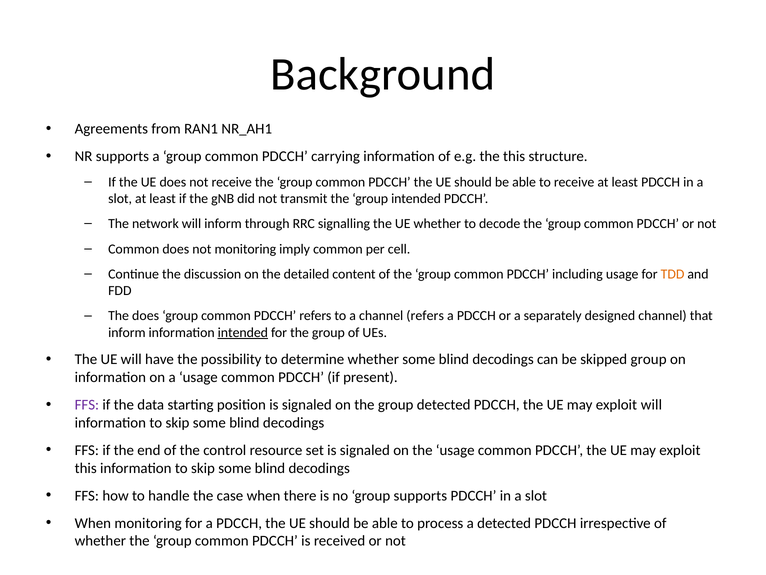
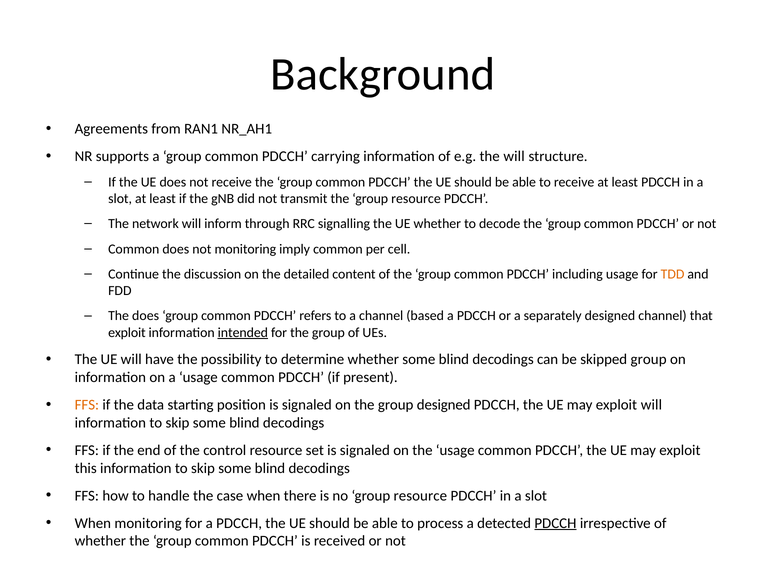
the this: this -> will (514, 156)
the group intended: intended -> resource (416, 198)
channel refers: refers -> based (425, 316)
inform: inform -> exploit (127, 332)
FFS colour: purple -> orange (87, 404)
group detected: detected -> designed (444, 404)
no group supports: supports -> resource (420, 495)
PDCCH underline: none -> present (555, 523)
